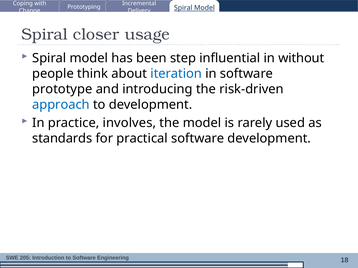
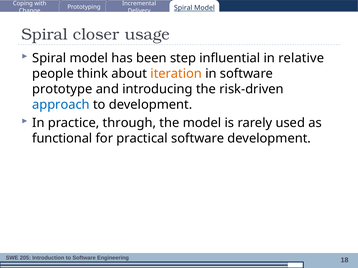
without: without -> relative (301, 58)
iteration colour: blue -> orange (176, 74)
involves: involves -> through (129, 123)
standards: standards -> functional (62, 139)
